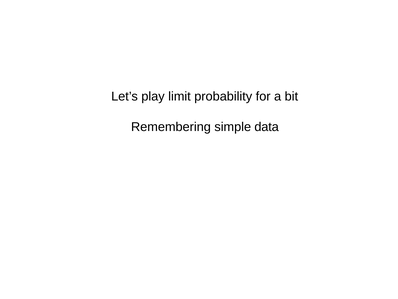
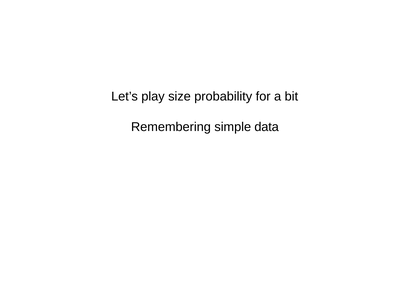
limit: limit -> size (179, 96)
